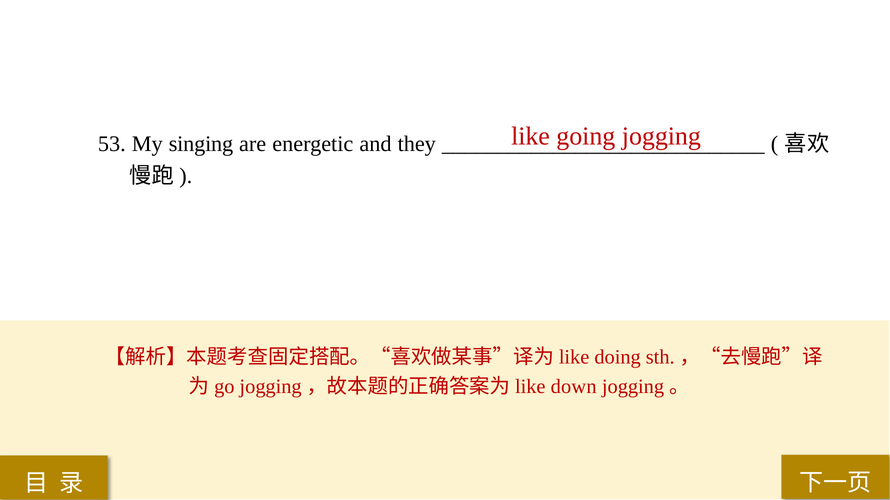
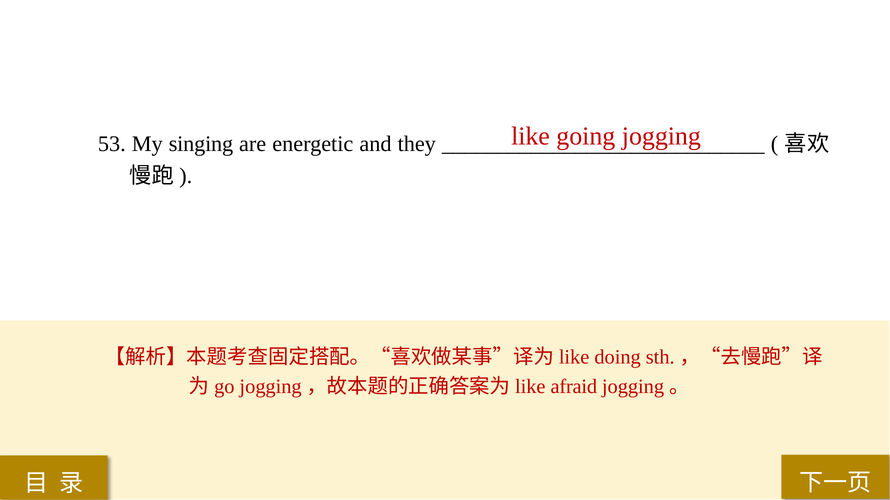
down: down -> afraid (574, 387)
